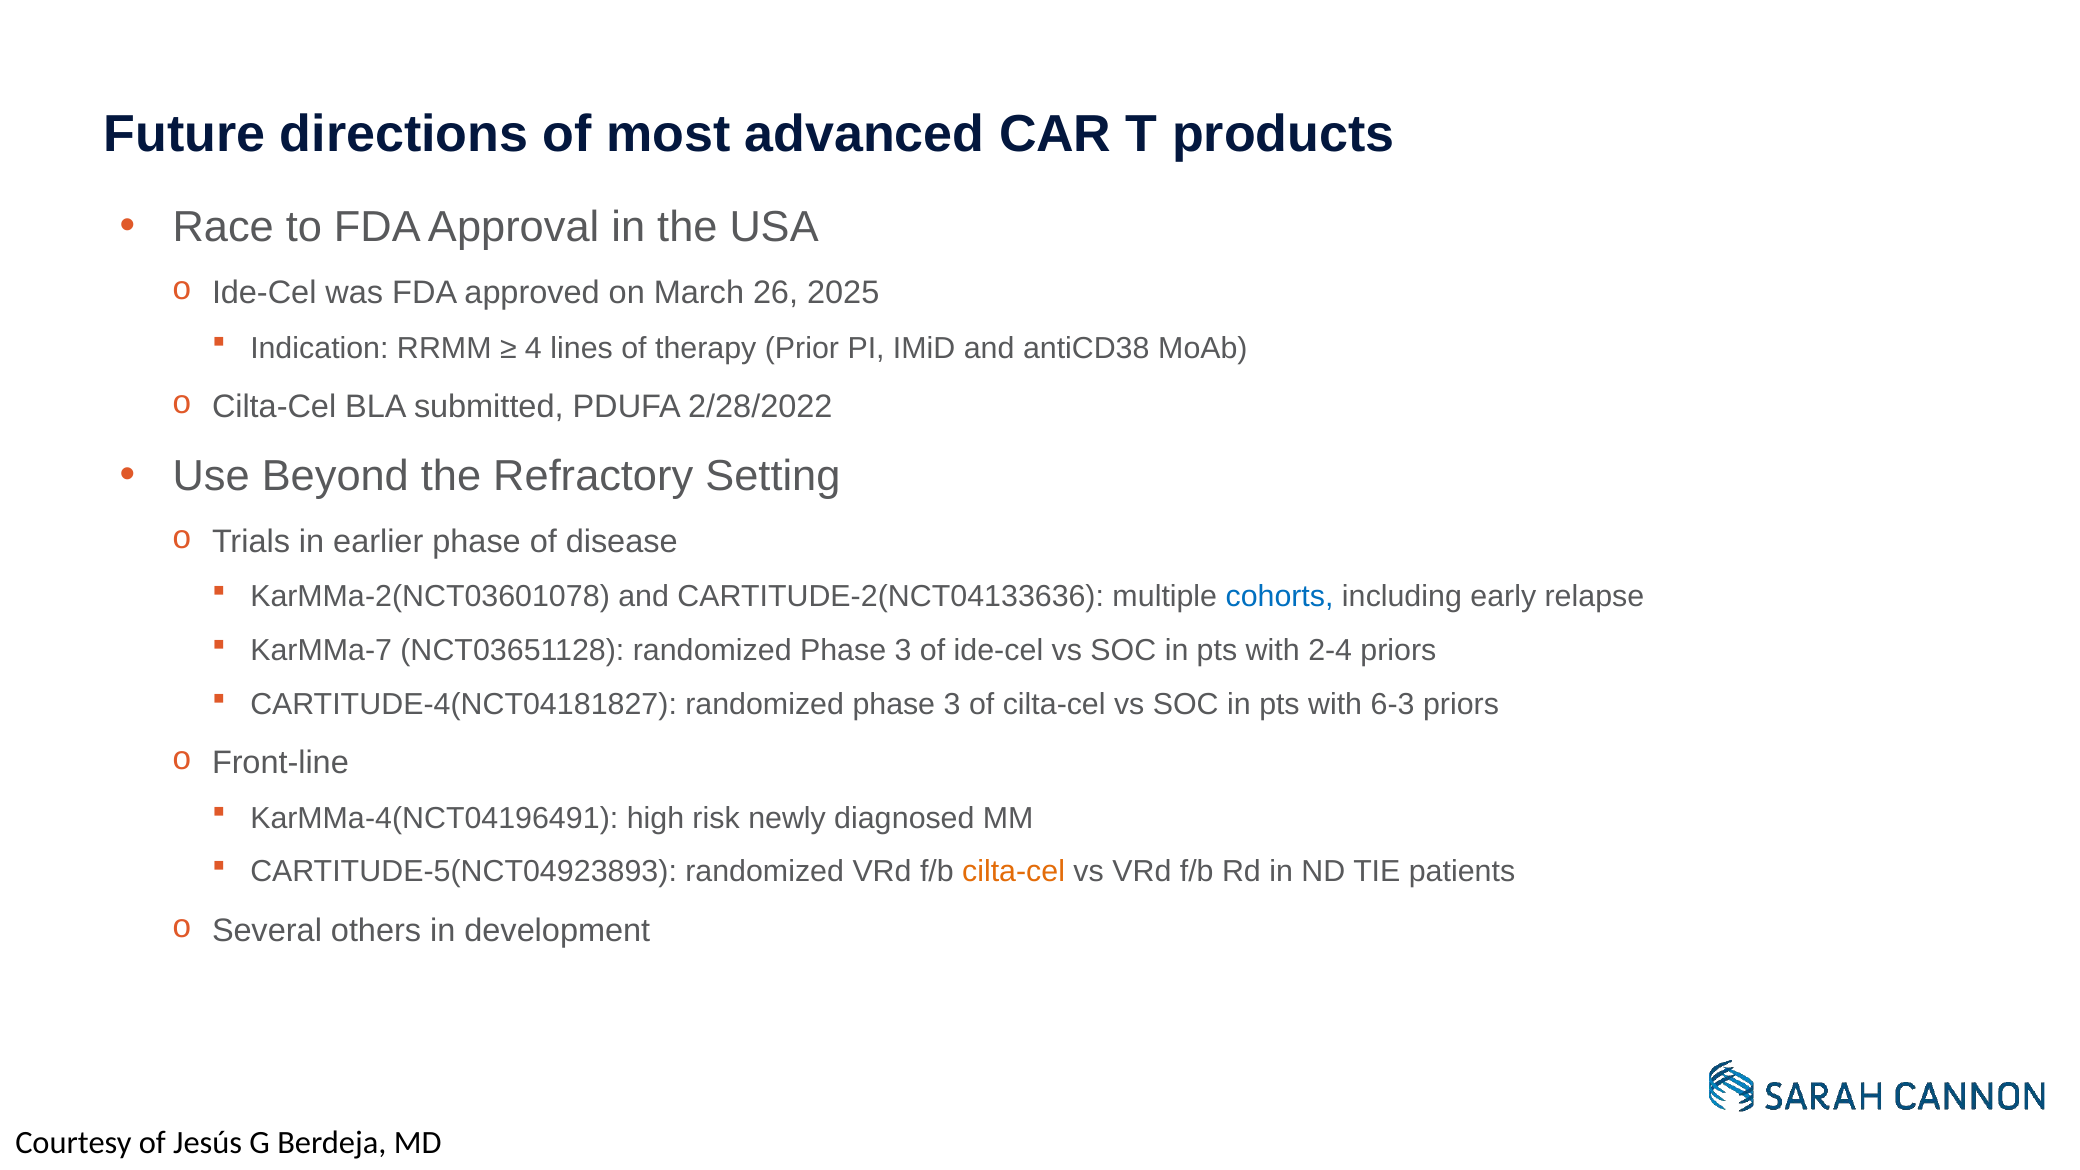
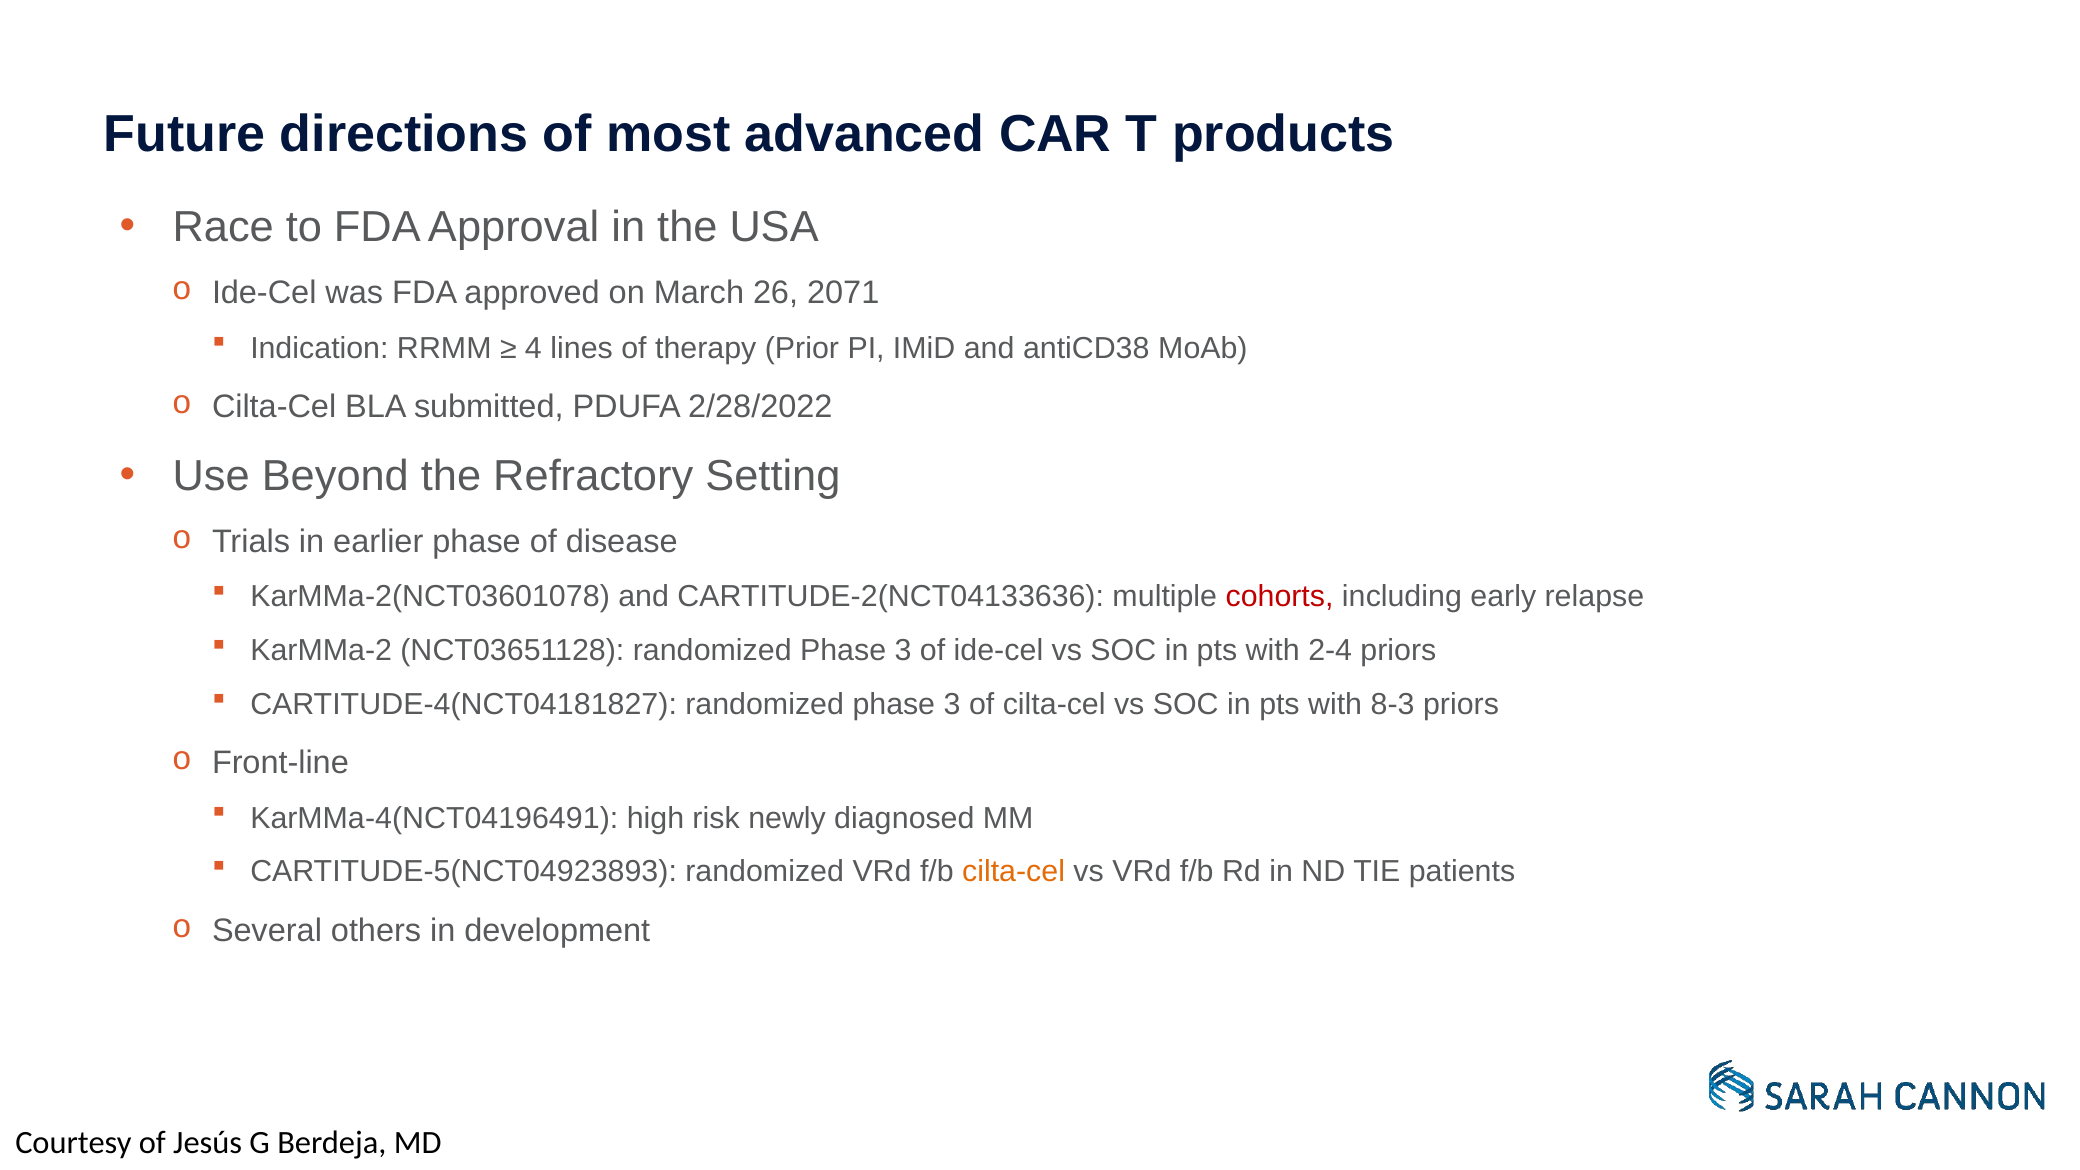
2025: 2025 -> 2071 (843, 293)
cohorts colour: blue -> red (1280, 597)
KarMMa-7: KarMMa-7 -> KarMMa-2 (321, 650)
6-3: 6-3 -> 8-3 (1393, 704)
